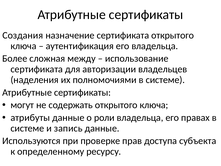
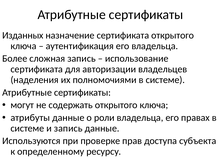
Создания: Создания -> Изданных (23, 35)
сложная между: между -> запись (81, 58)
